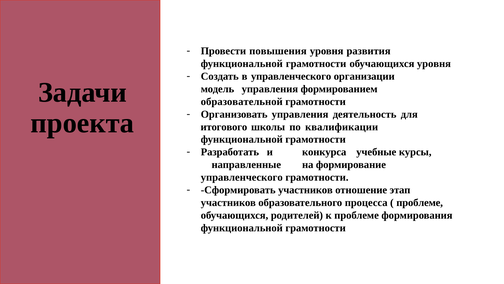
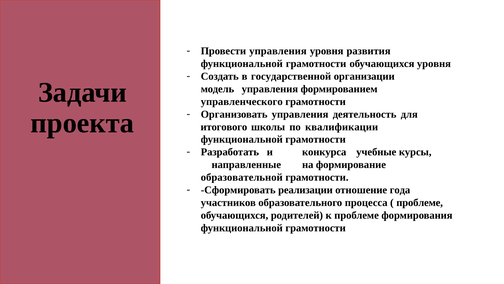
Провести повышения: повышения -> управления (278, 51)
в управленческого: управленческого -> государственной (291, 76)
образовательной: образовательной -> управленческого (242, 101)
управленческого: управленческого -> образовательной (242, 177)
Сформировать участников: участников -> реализации (305, 190)
этап: этап -> года (400, 190)
